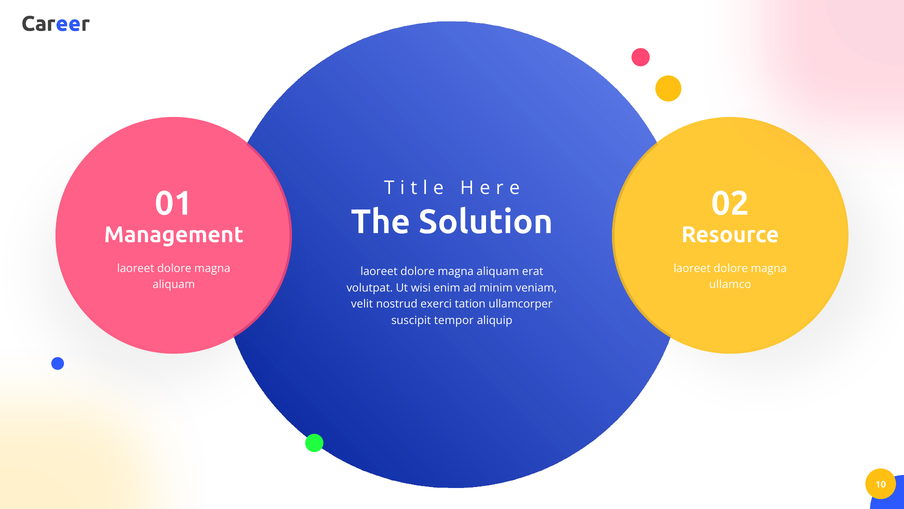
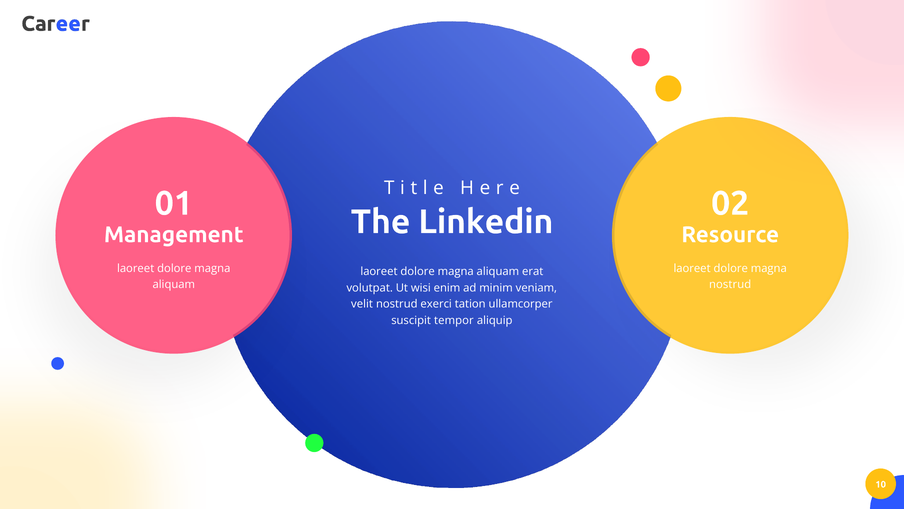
Solution: Solution -> Linkedin (486, 222)
ullamco: ullamco -> nostrud (730, 284)
